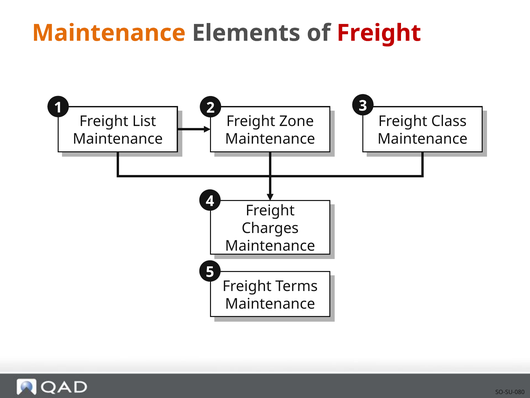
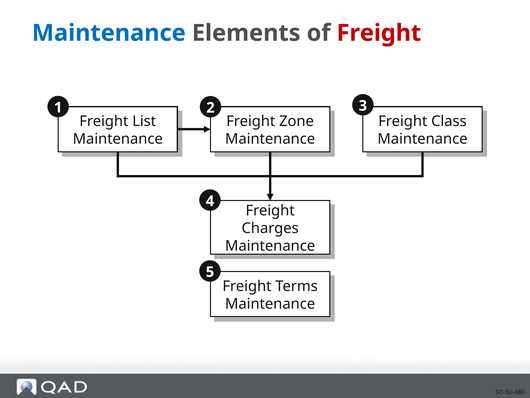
Maintenance colour: orange -> blue (109, 33)
